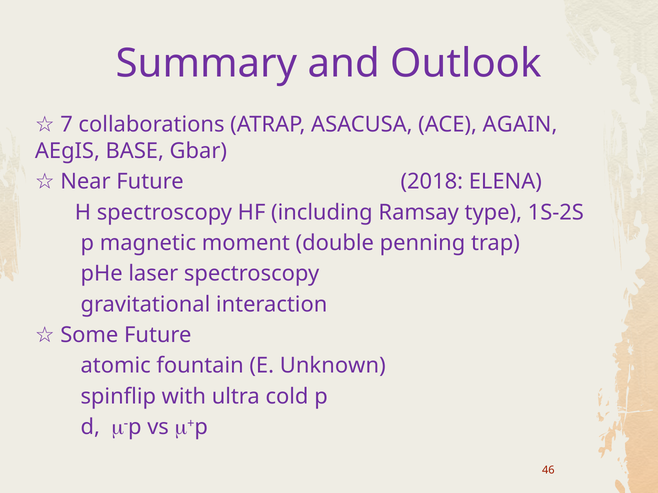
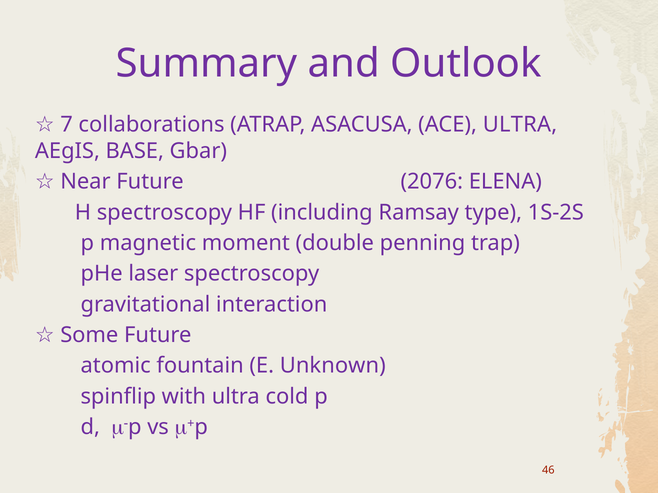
ACE AGAIN: AGAIN -> ULTRA (520, 125)
2018: 2018 -> 2076 (432, 182)
